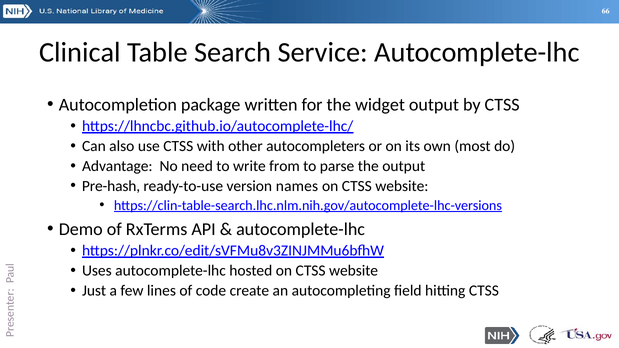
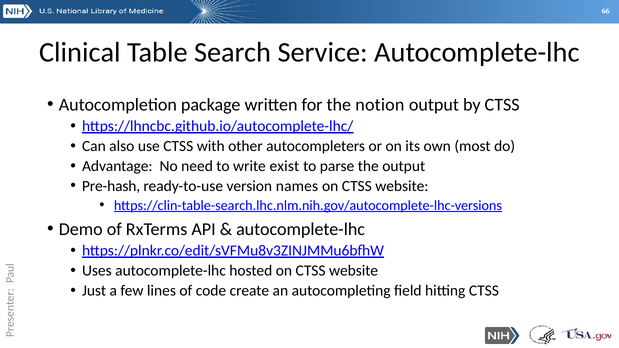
widget: widget -> notion (380, 105)
from: from -> exist (284, 166)
